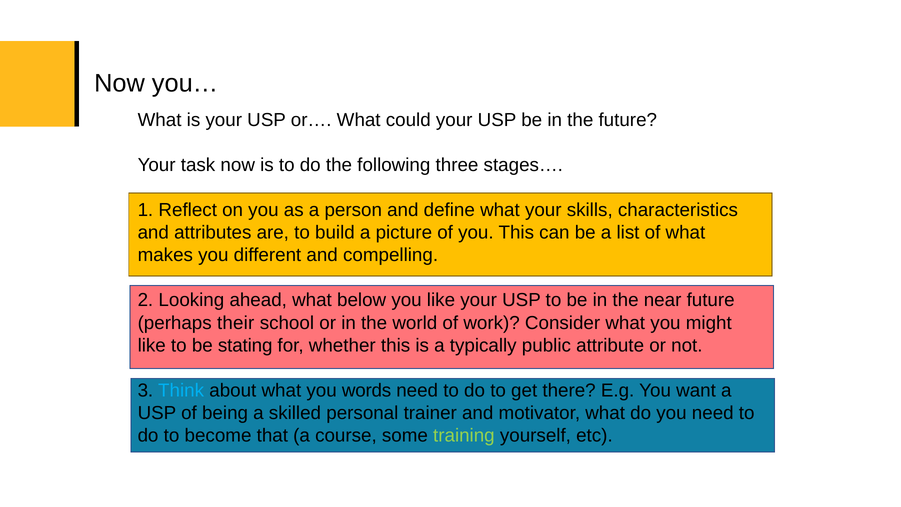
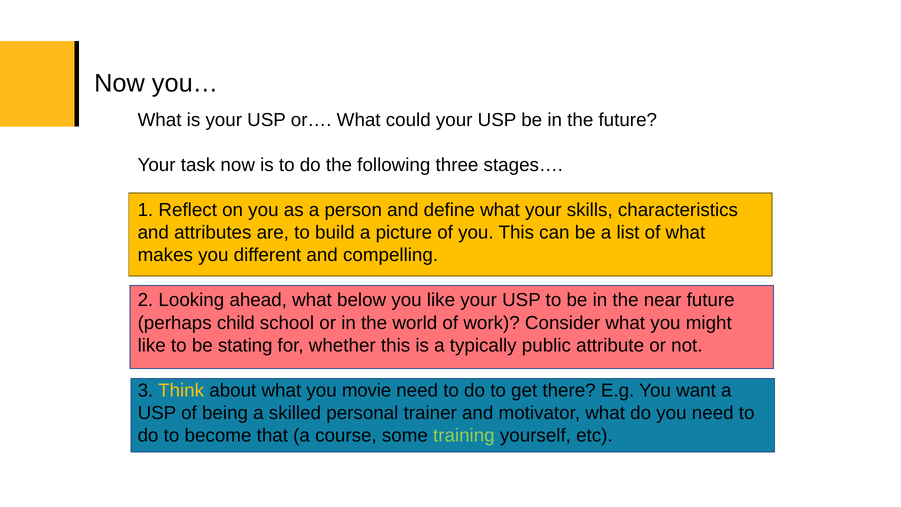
their: their -> child (236, 323)
Think colour: light blue -> yellow (181, 390)
words: words -> movie (367, 390)
